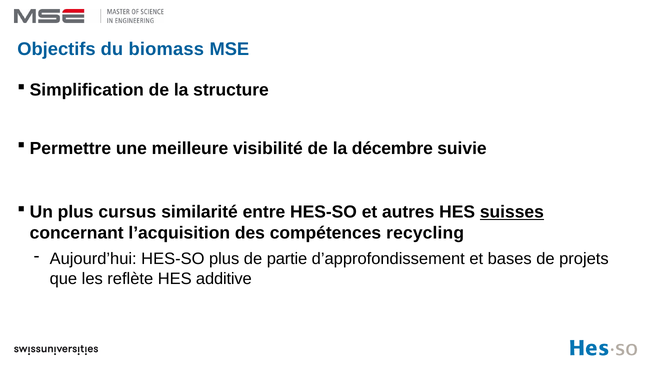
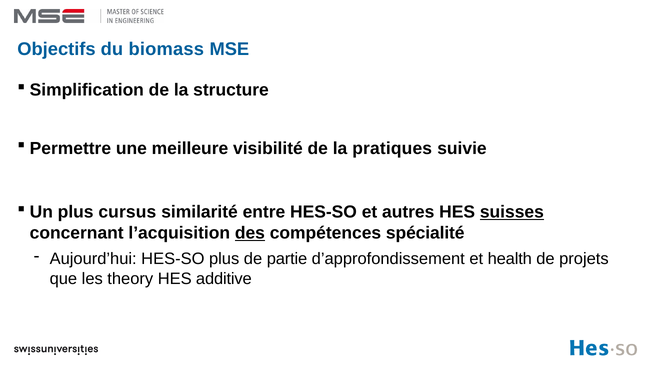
décembre: décembre -> pratiques (392, 148)
des underline: none -> present (250, 233)
recycling: recycling -> spécialité (425, 233)
bases: bases -> health (510, 259)
reflète: reflète -> theory (130, 279)
